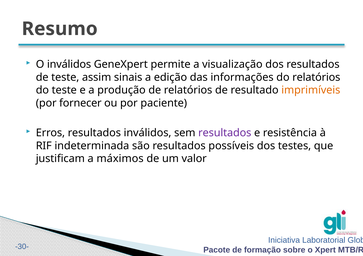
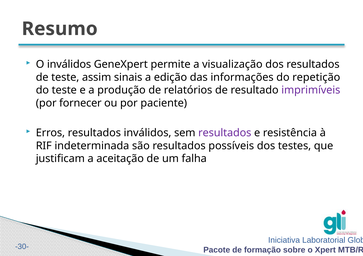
do relatórios: relatórios -> repetição (316, 77)
imprimíveis colour: orange -> purple (311, 90)
máximos: máximos -> aceitação (120, 159)
valor: valor -> falha (194, 159)
